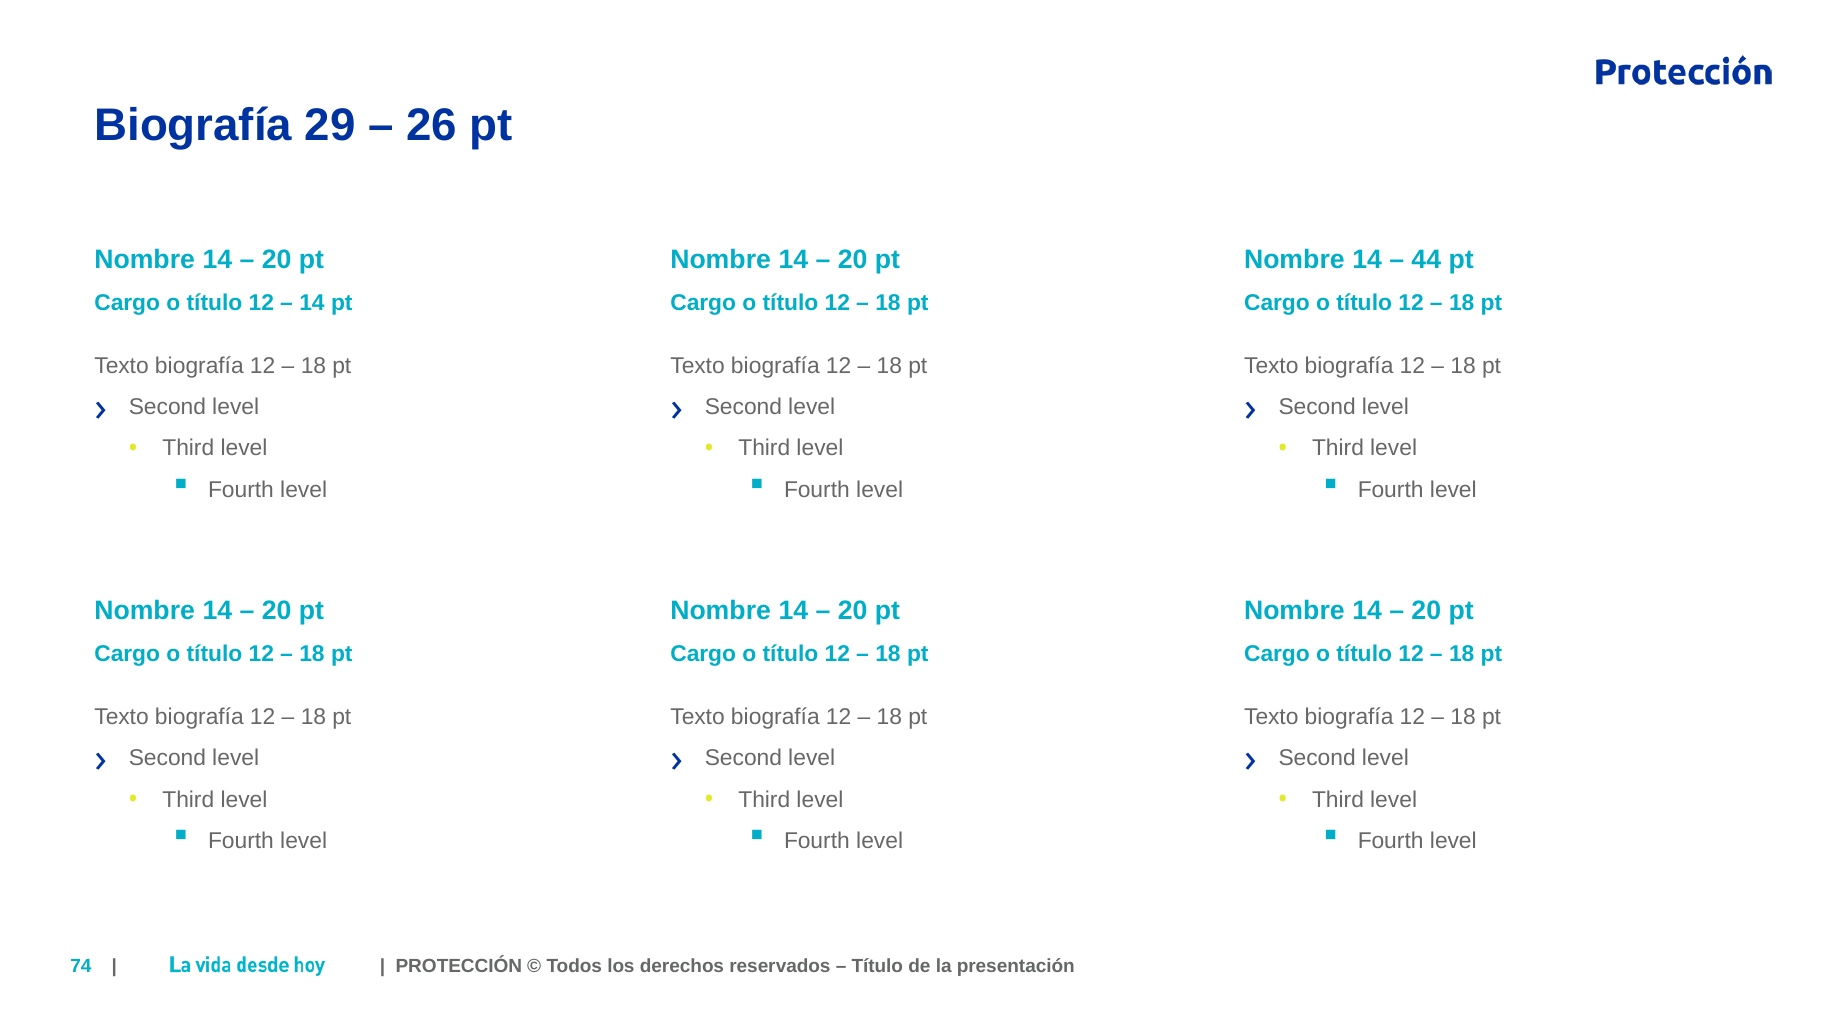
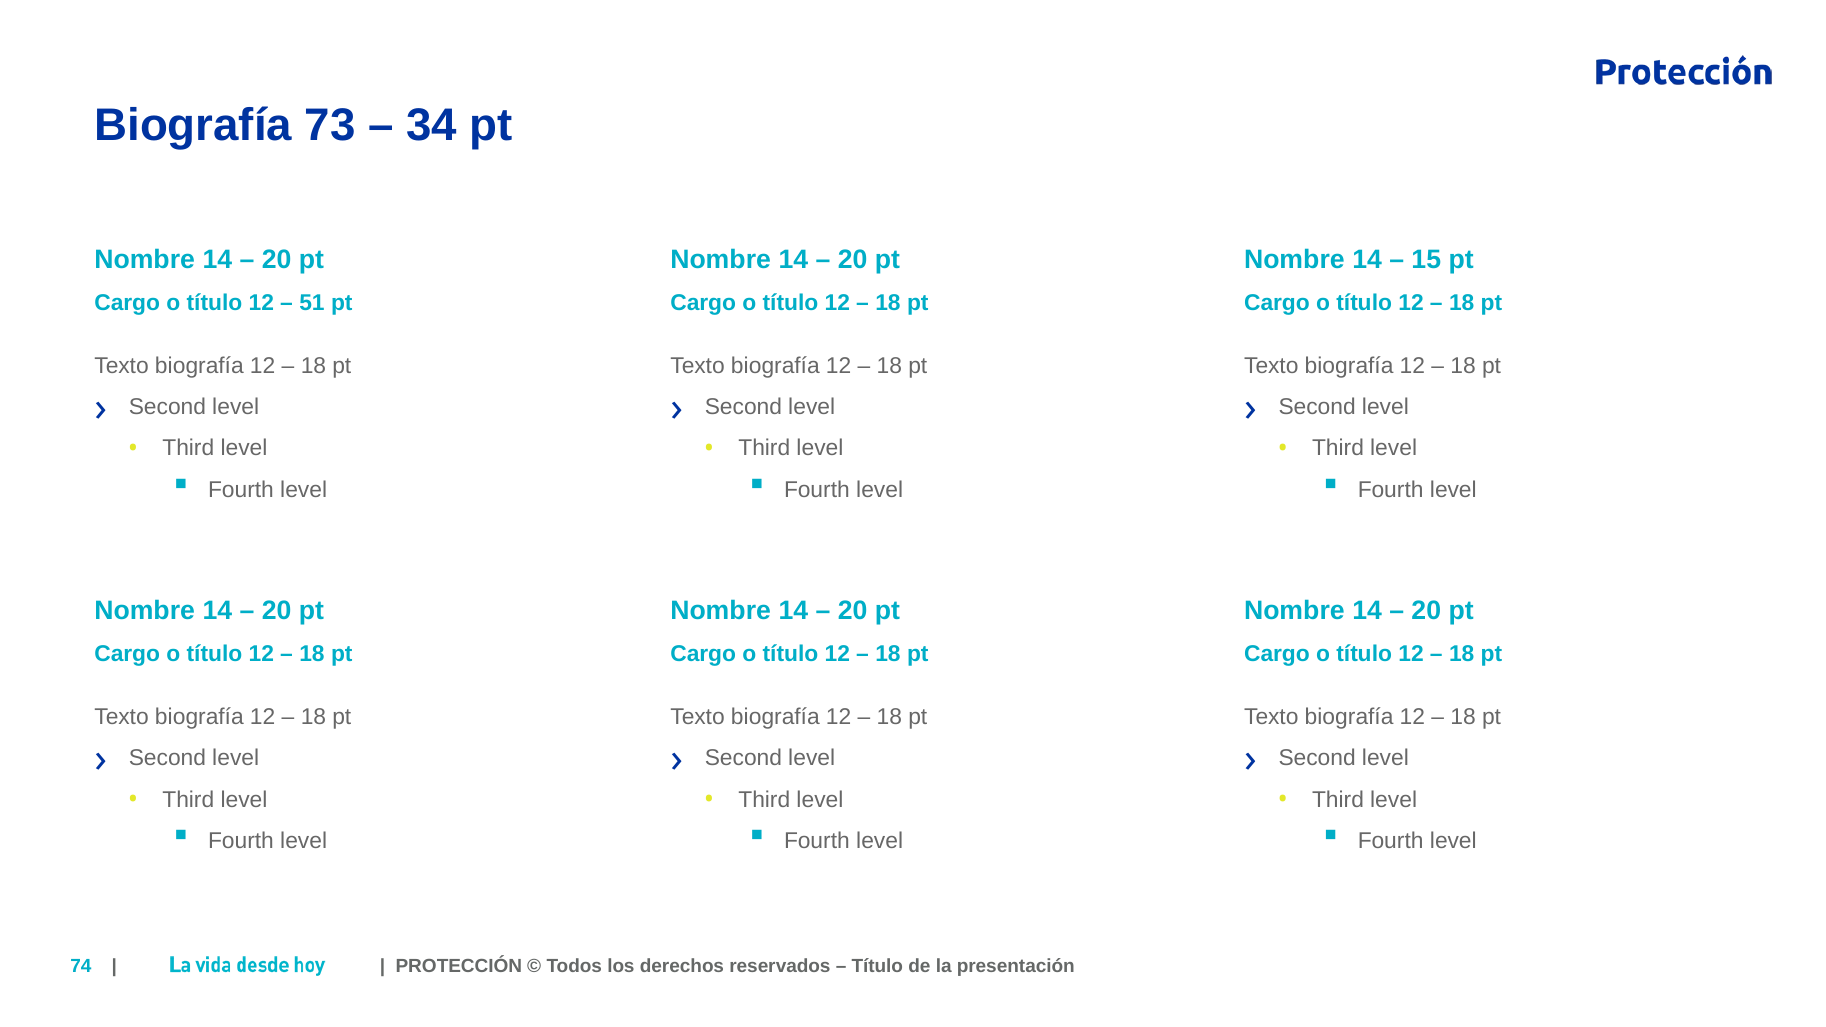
29: 29 -> 73 (330, 125)
26: 26 -> 34 (432, 125)
44: 44 -> 15 (1426, 260)
14: 14 -> 51 (312, 303)
